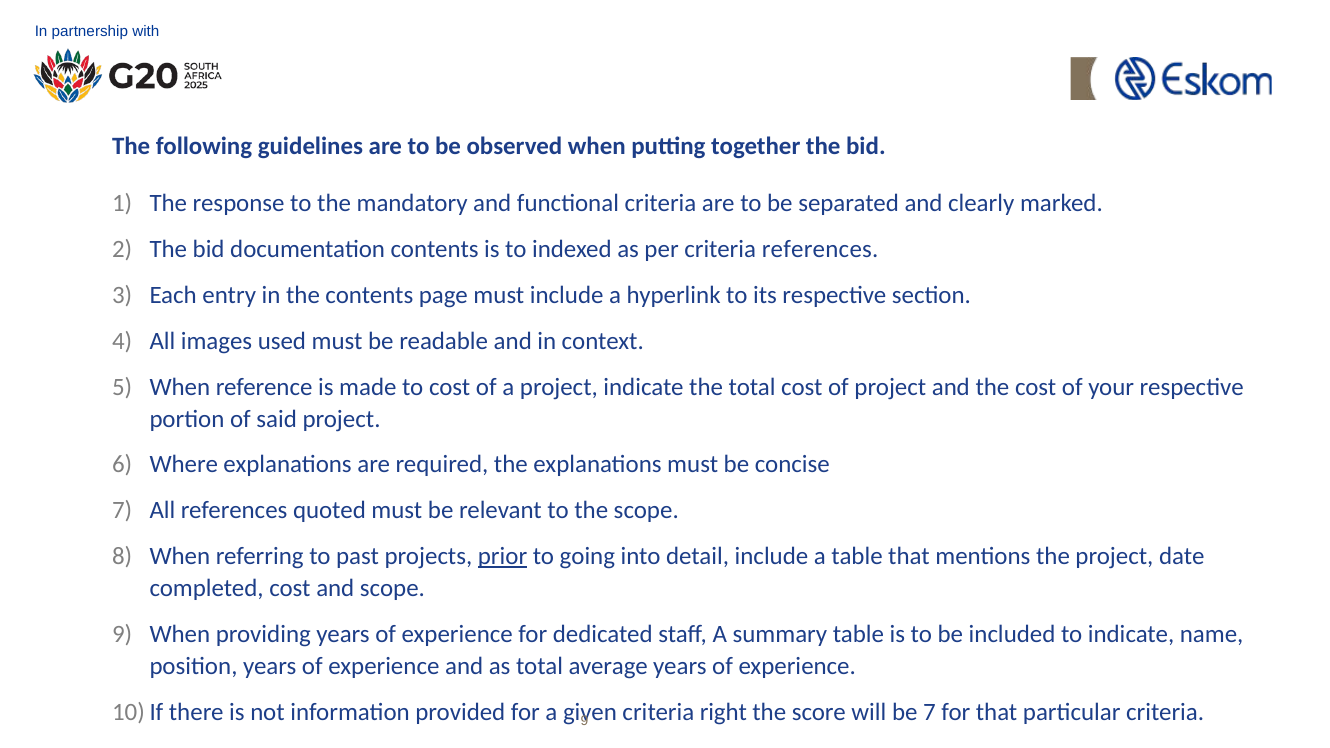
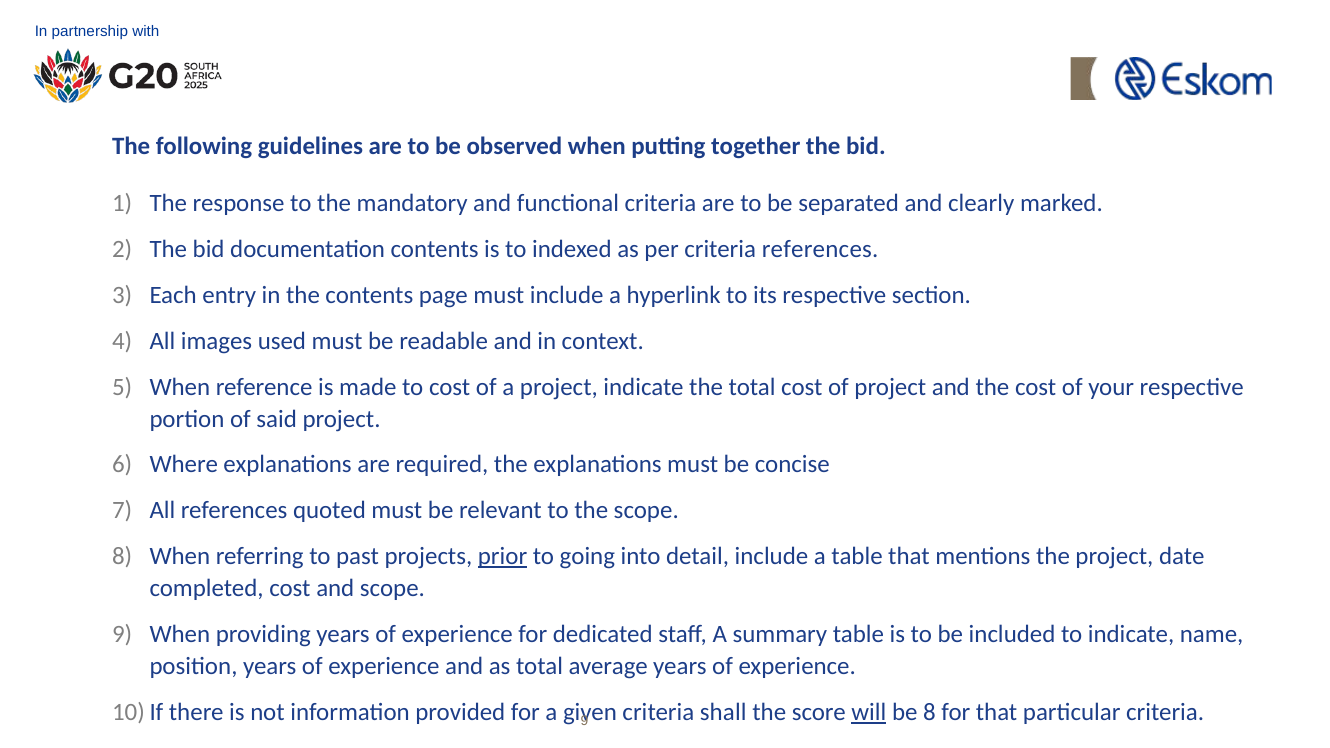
right: right -> shall (723, 712)
will underline: none -> present (869, 712)
be 7: 7 -> 8 (929, 712)
